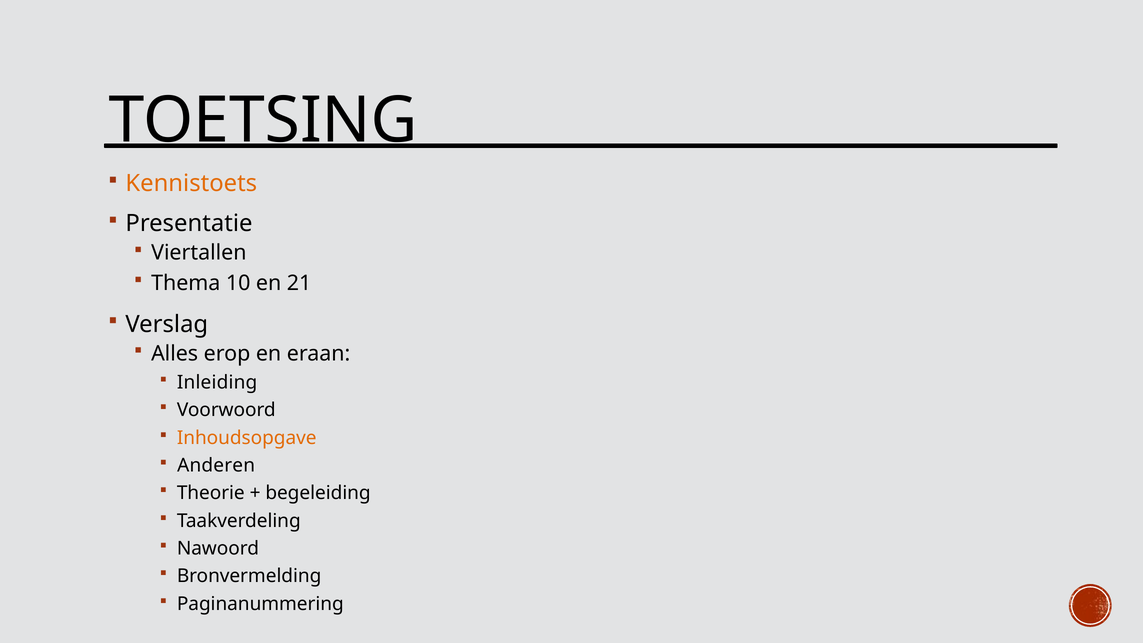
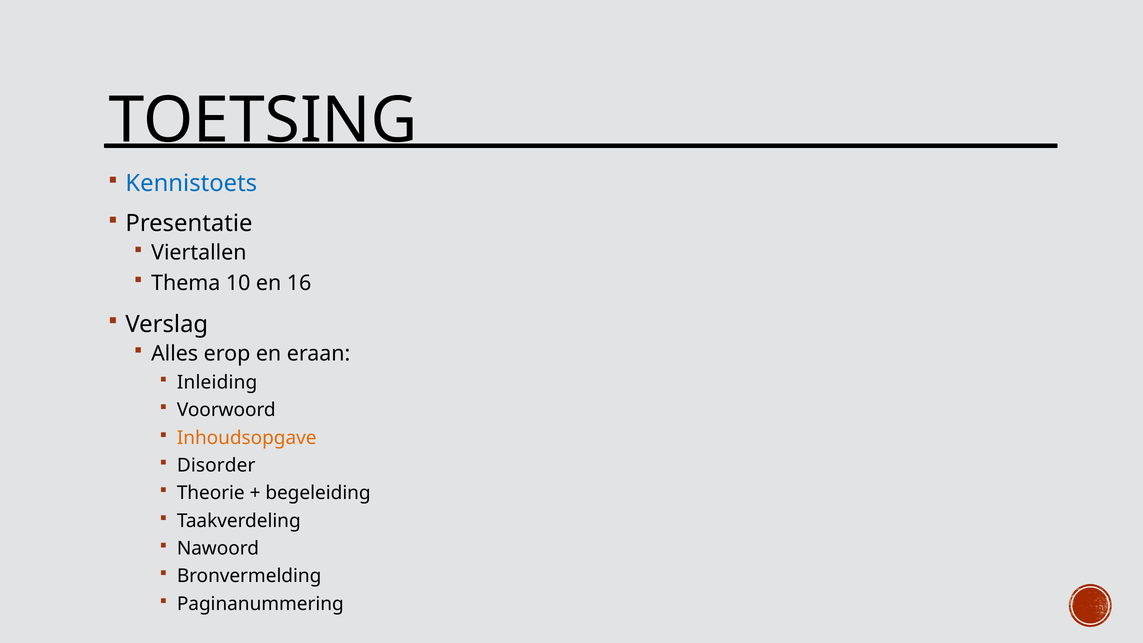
Kennistoets colour: orange -> blue (191, 184)
21: 21 -> 16 (299, 283)
Anderen: Anderen -> Disorder (216, 465)
